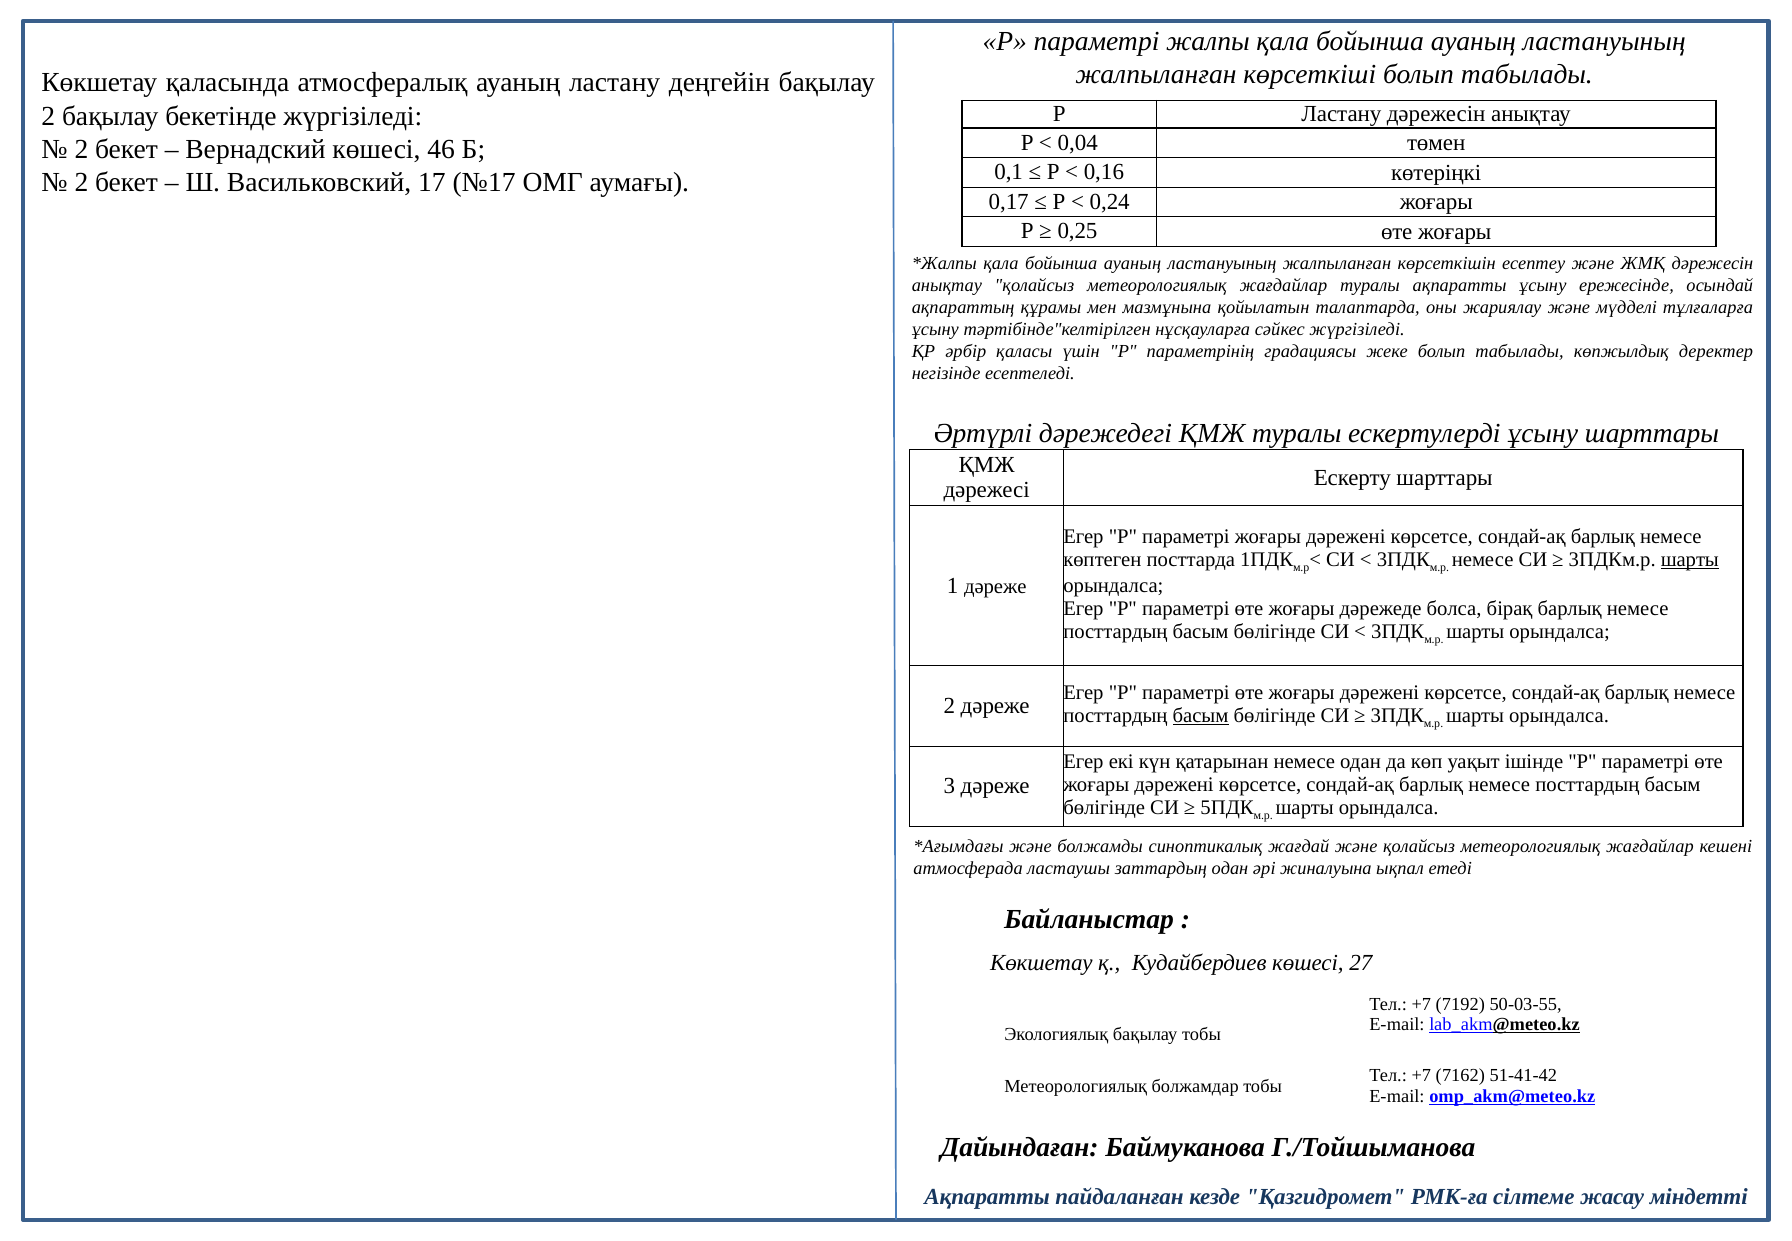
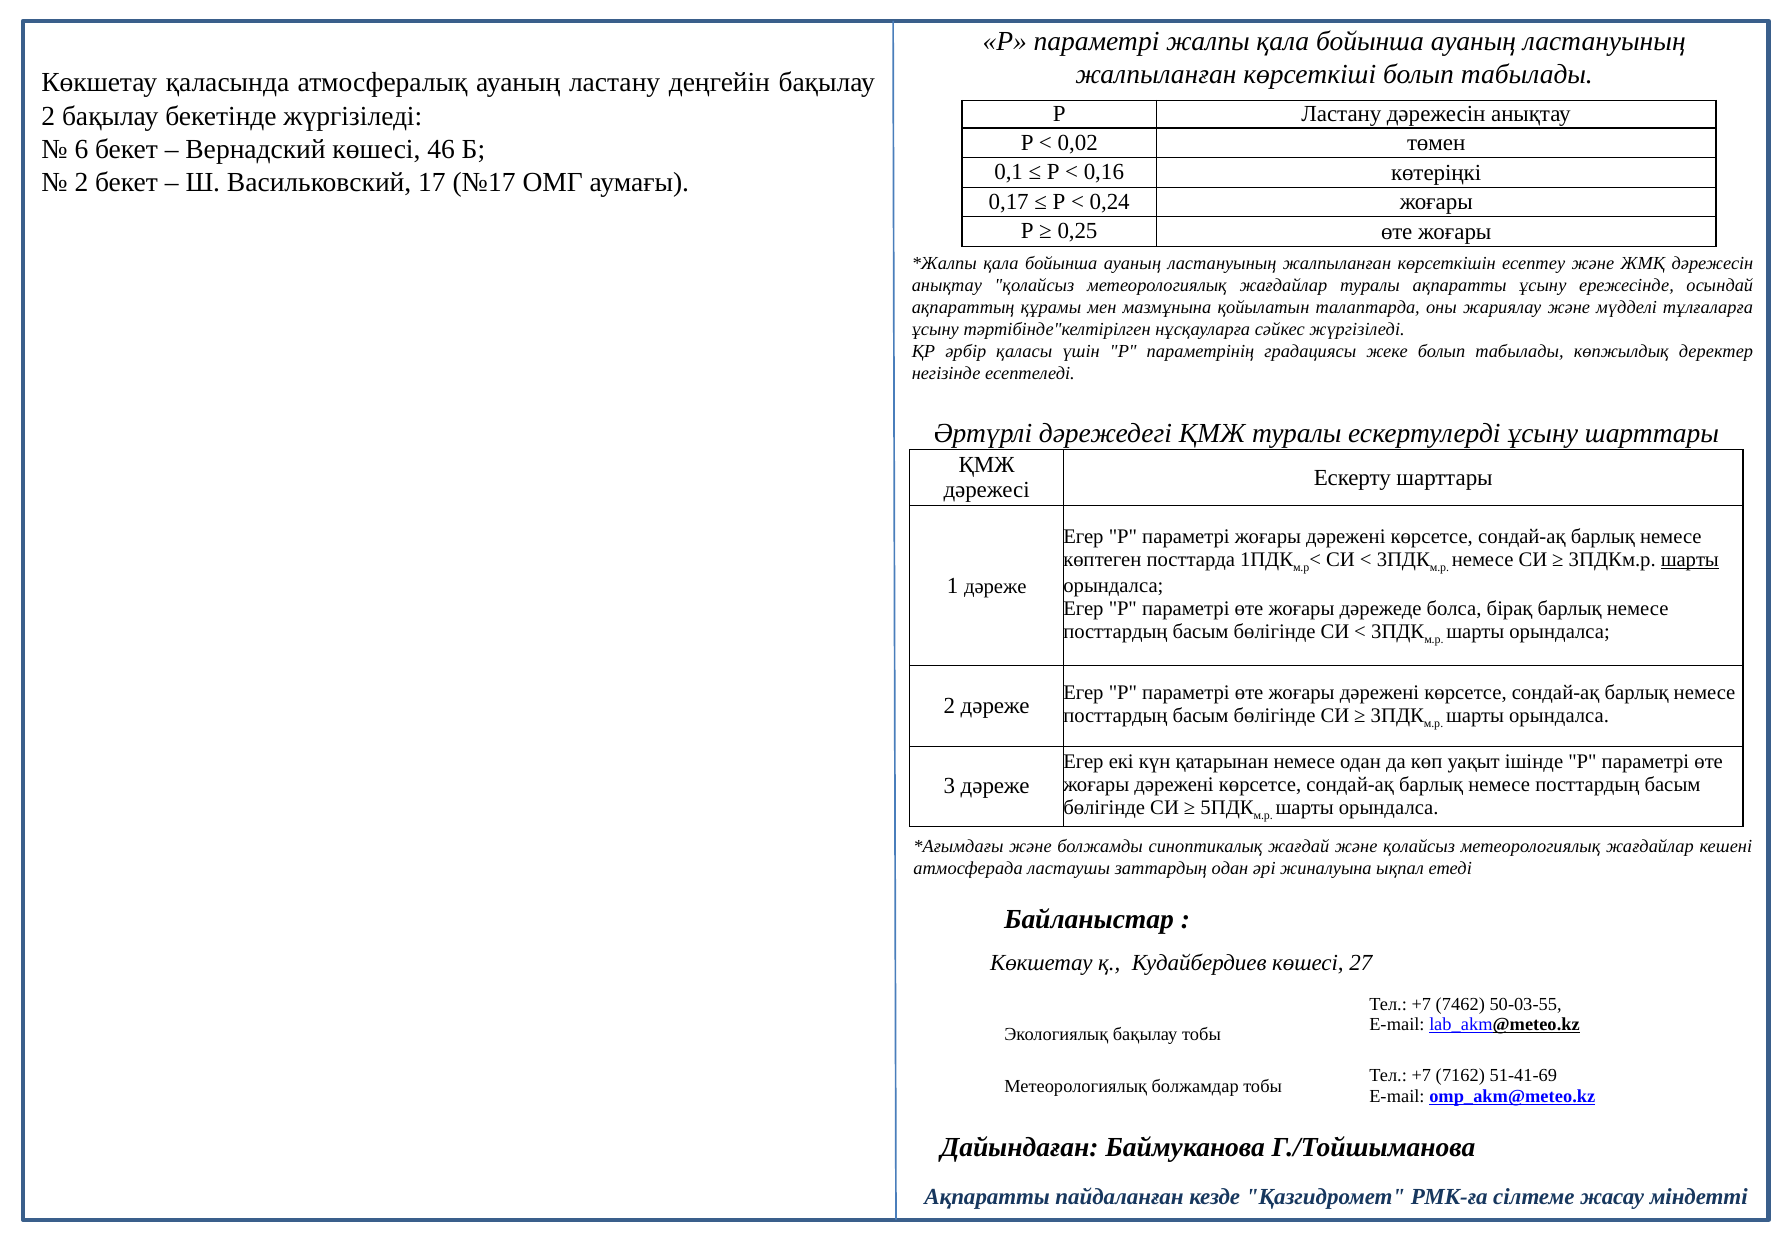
0,04: 0,04 -> 0,02 (1078, 143)
2: 2 -> 6 (81, 149)
басым underline: present -> none (1201, 716)
7192: 7192 -> 7462 (1460, 1004)
51-41-42: 51-41-42 -> 51-41-69 (1523, 1075)
